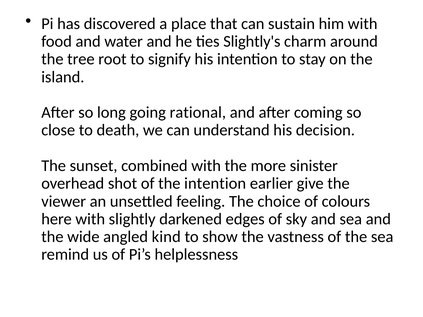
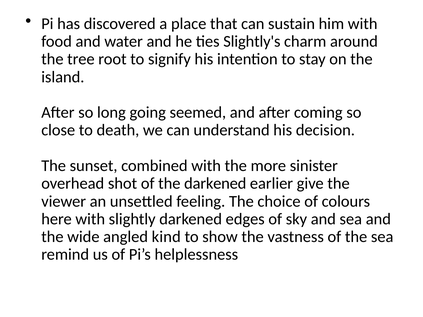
rational: rational -> seemed (198, 113)
the intention: intention -> darkened (215, 184)
